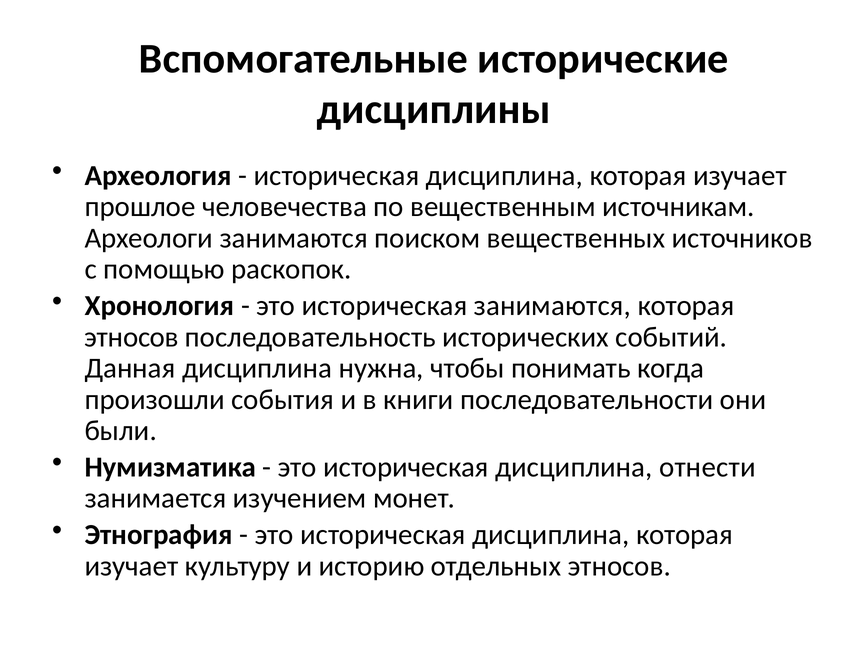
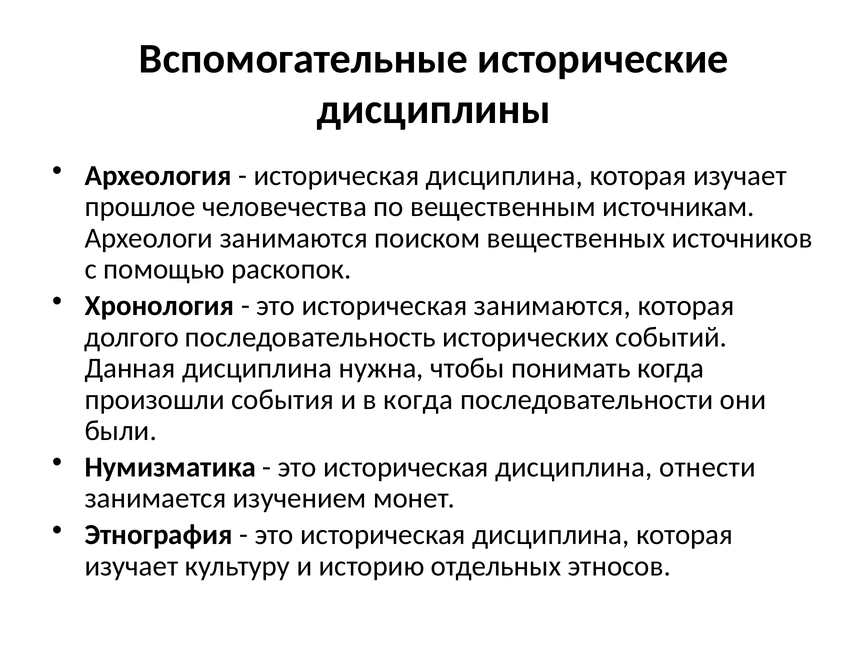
этносов: этносов -> долгого (132, 337)
в книги: книги -> когда (418, 399)
